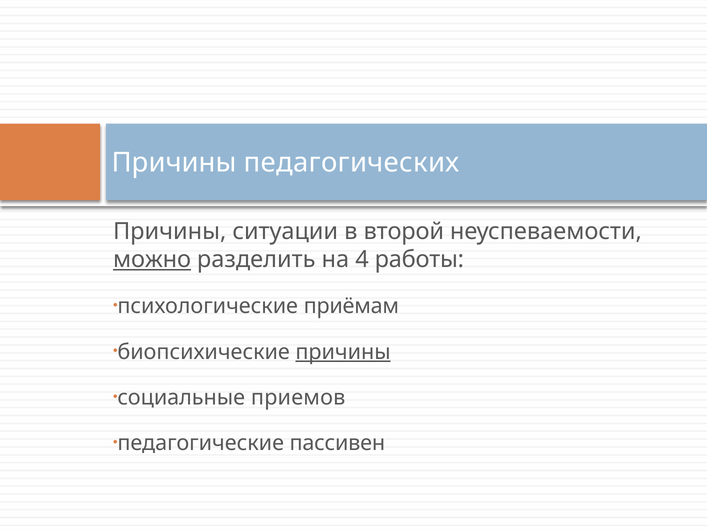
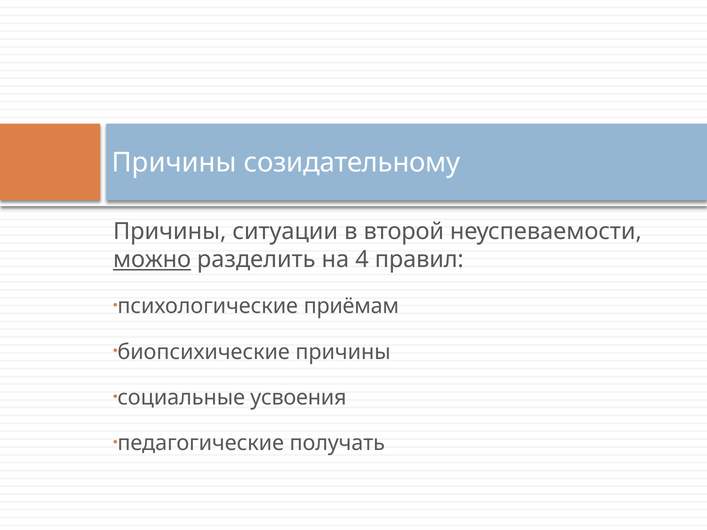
педагогических: педагогических -> созидательному (352, 163)
работы: работы -> правил (419, 260)
причины underline: present -> none (343, 352)
приемов: приемов -> усвоения (298, 398)
пассивен: пассивен -> получать (337, 444)
